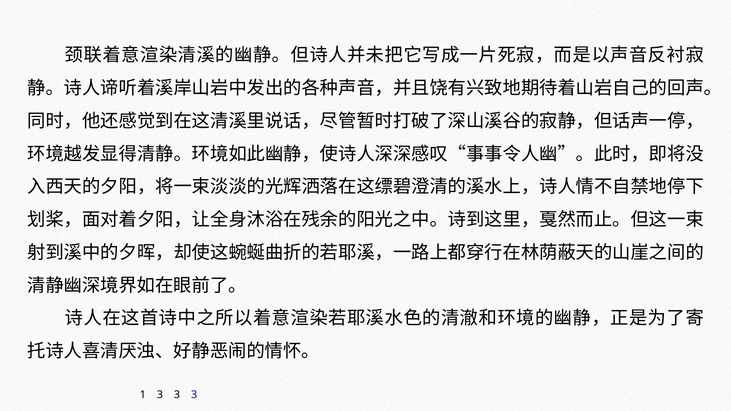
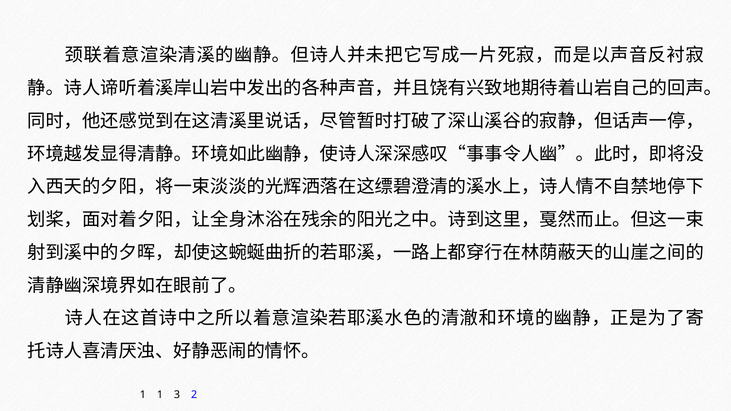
1 3: 3 -> 1 (160, 395)
3: 3 -> 2 (194, 395)
